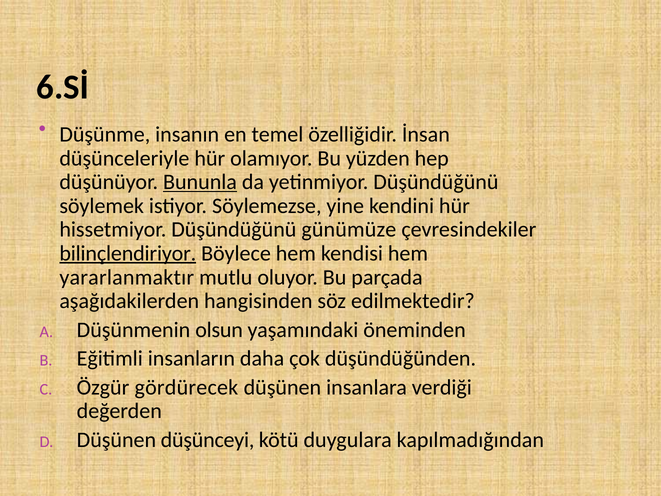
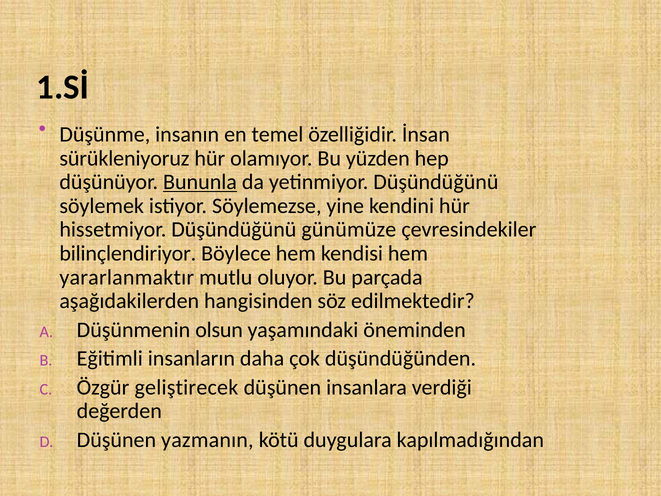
6.Sİ: 6.Sİ -> 1.Sİ (63, 87)
düşünceleriyle: düşünceleriyle -> sürükleniyoruz (124, 158)
bilinçlendiriyor underline: present -> none (128, 253)
gördürecek: gördürecek -> geliştirecek (186, 387)
düşünceyi: düşünceyi -> yazmanın (207, 440)
